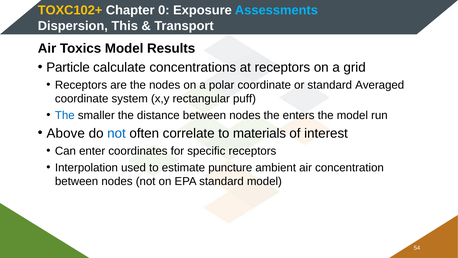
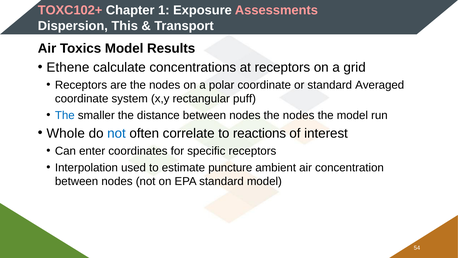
TOXC102+ colour: yellow -> pink (70, 10)
0: 0 -> 1 (164, 10)
Assessments colour: light blue -> pink (276, 10)
Particle: Particle -> Ethene (68, 67)
nodes the enters: enters -> nodes (299, 115)
Above: Above -> Whole (66, 133)
materials: materials -> reactions (259, 133)
